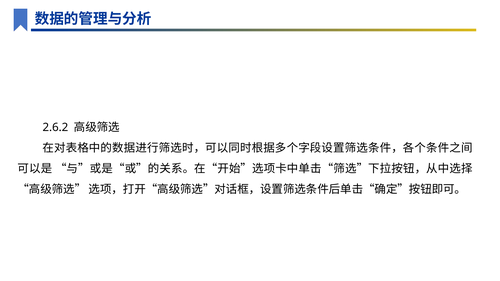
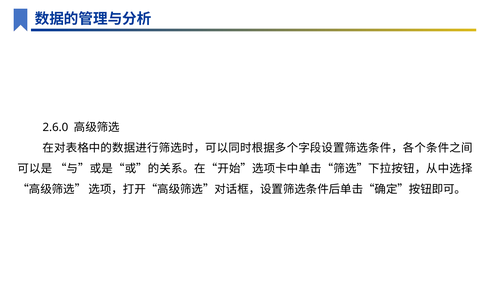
2.6.2: 2.6.2 -> 2.6.0 (55, 128)
